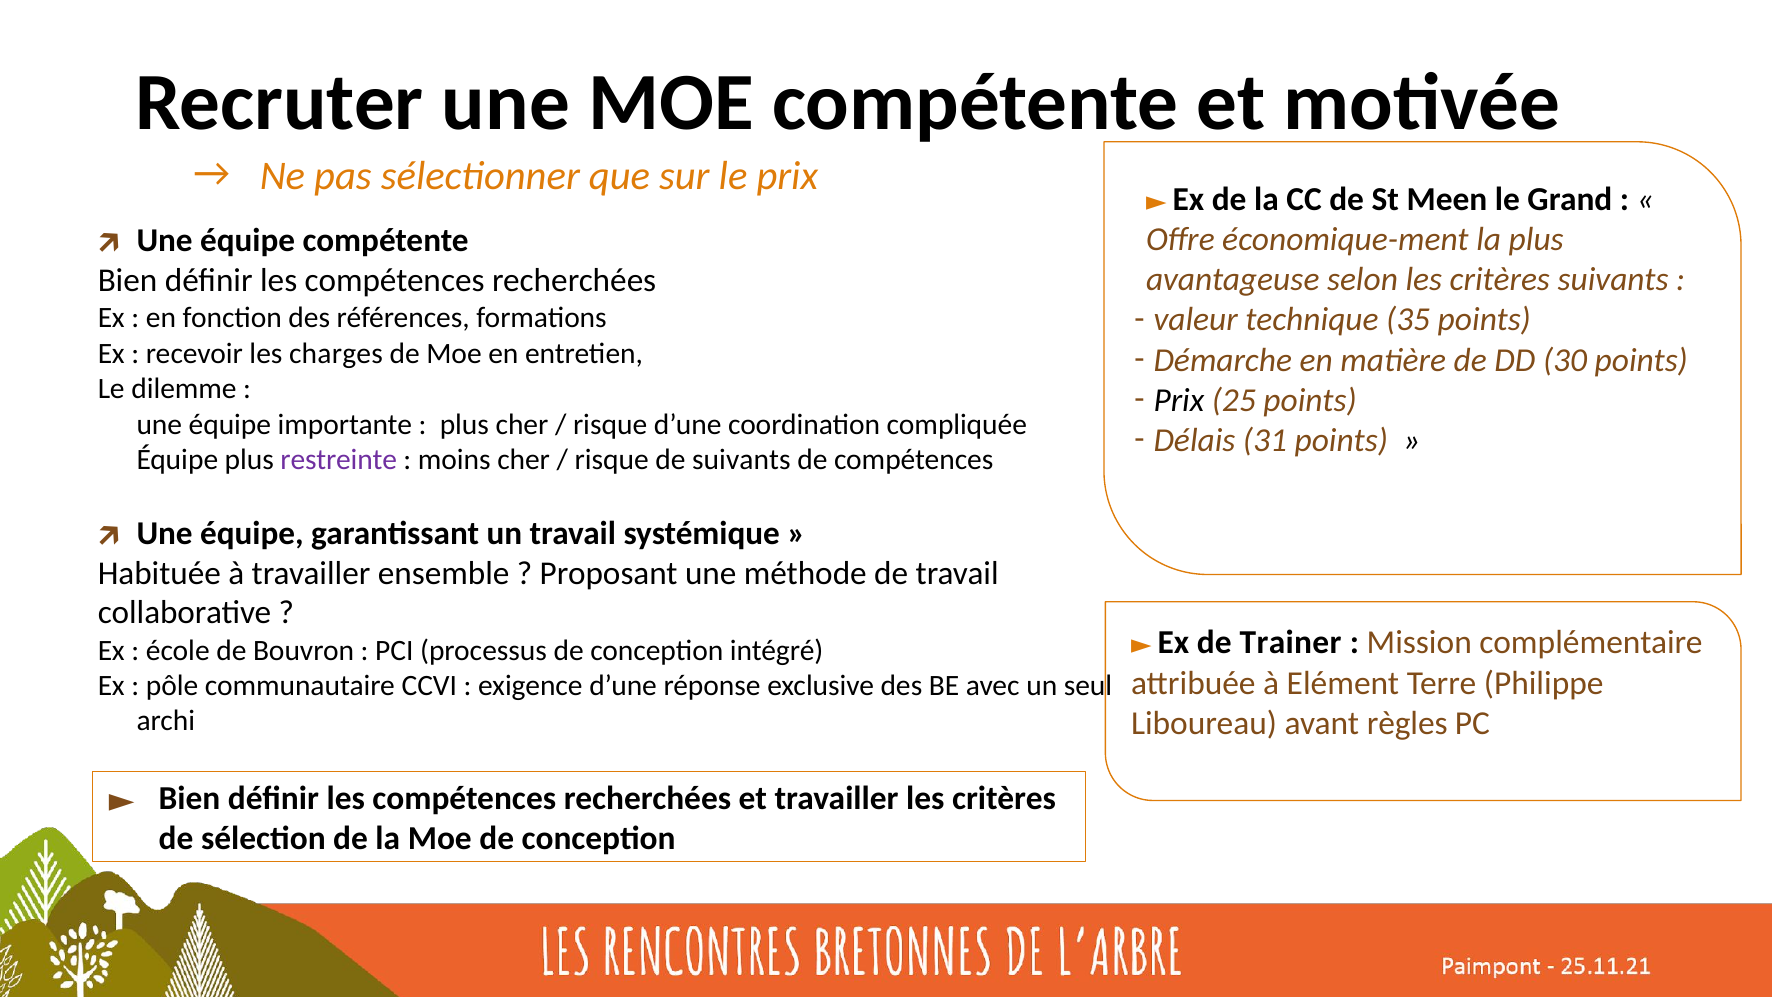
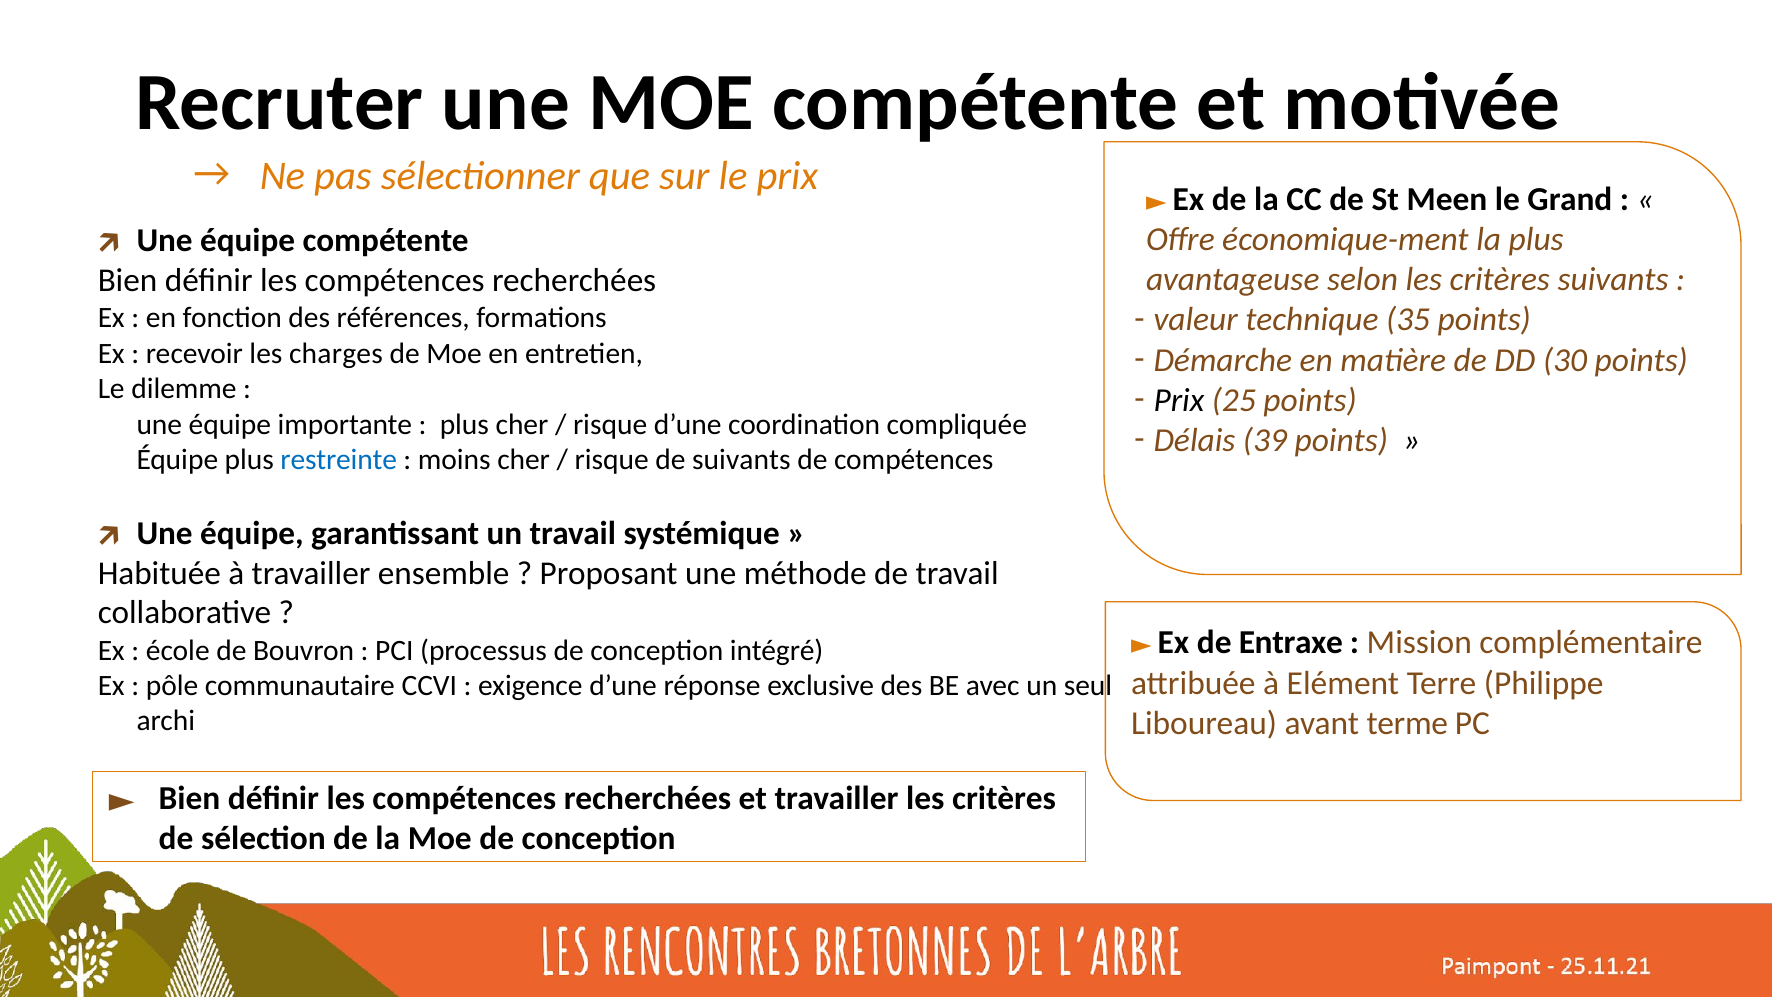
31: 31 -> 39 (1265, 440)
restreinte colour: purple -> blue (339, 460)
Trainer: Trainer -> Entraxe (1291, 643)
règles: règles -> terme (1407, 723)
